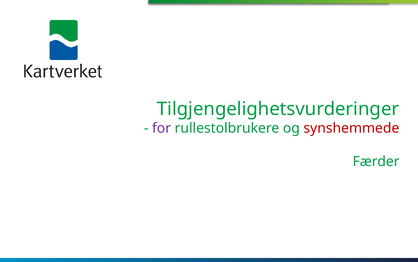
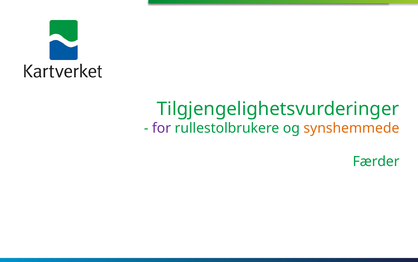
synshemmede colour: red -> orange (351, 128)
